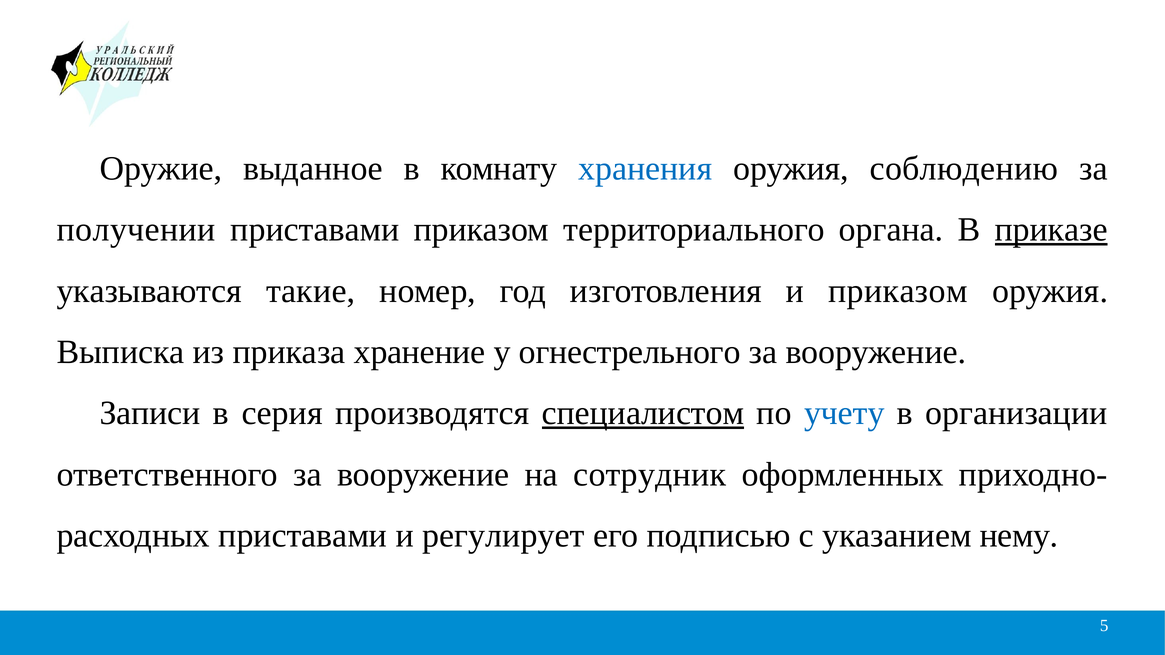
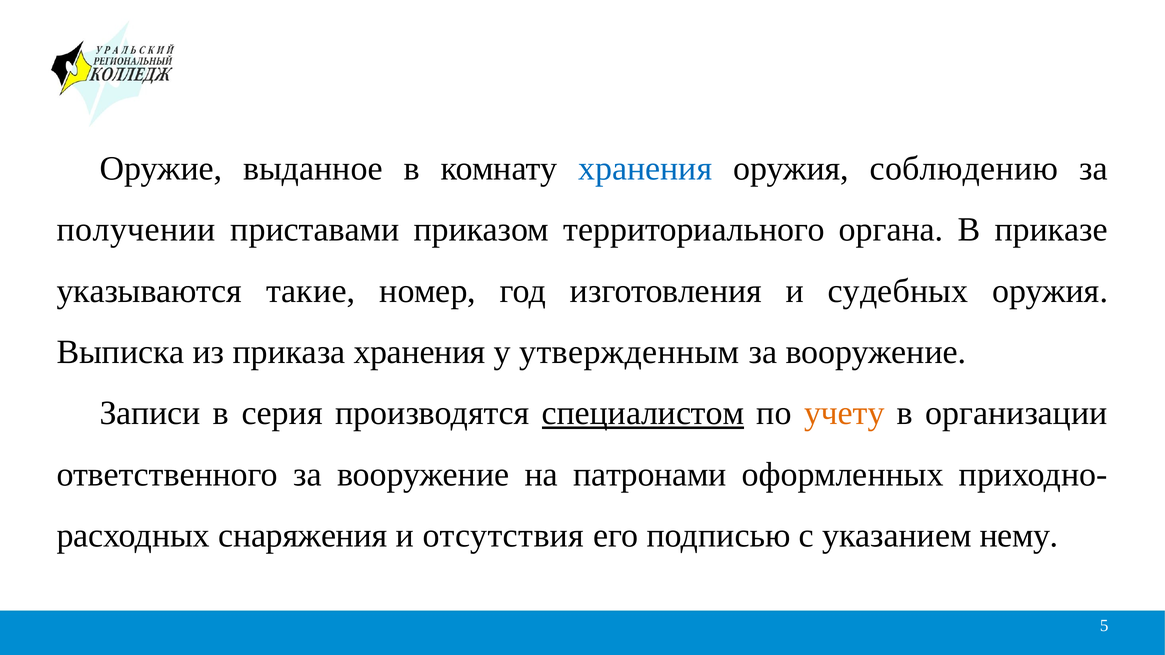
приказе underline: present -> none (1051, 230)
и приказом: приказом -> судебных (898, 291)
приказа хранение: хранение -> хранения (420, 352)
огнестрельного: огнестрельного -> утвержденным (629, 352)
учету colour: blue -> orange (844, 413)
сотрудник: сотрудник -> патронами (650, 475)
приставами: приставами -> снаряжения (303, 536)
регулирует: регулирует -> отсутствия (503, 536)
